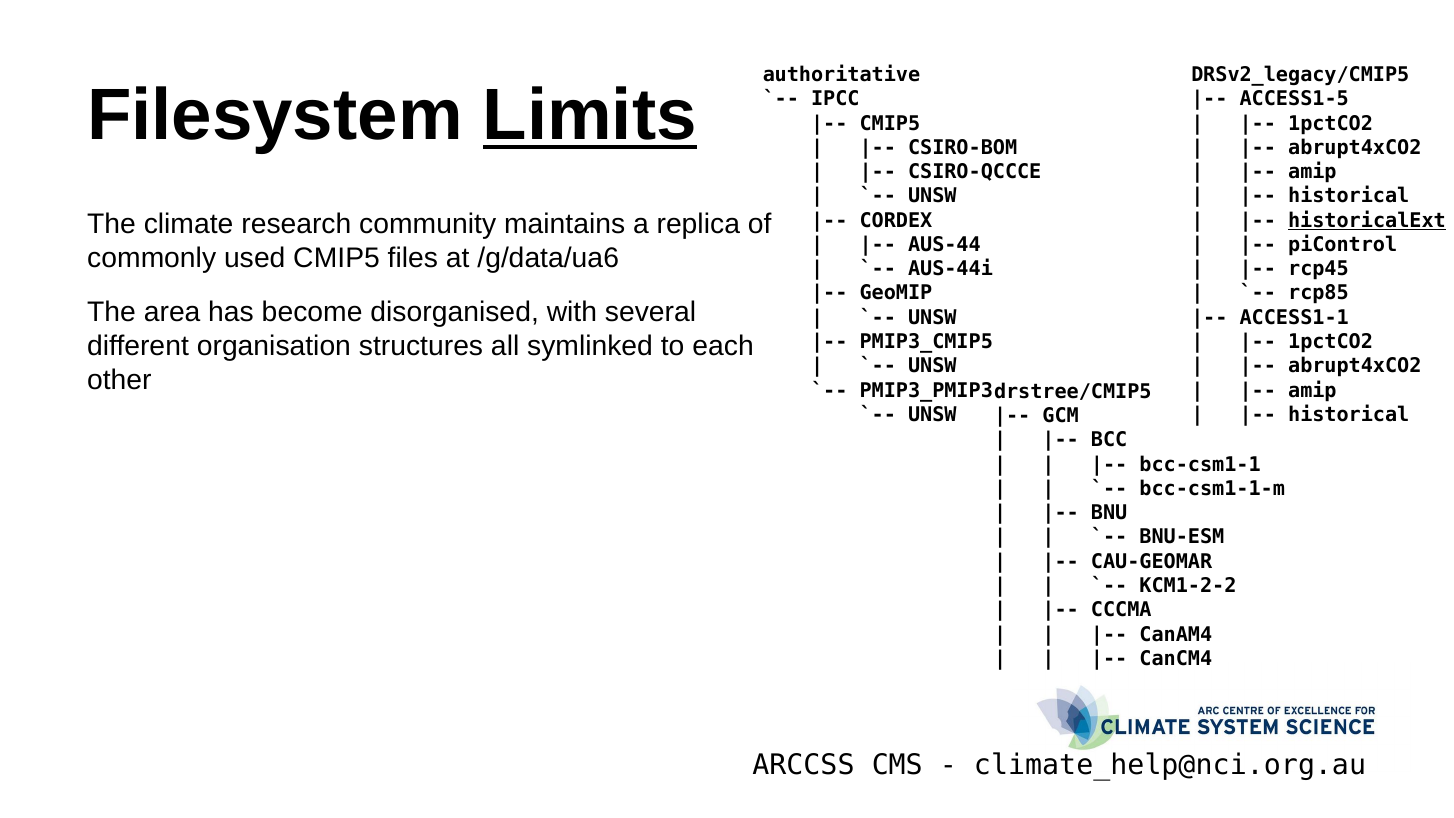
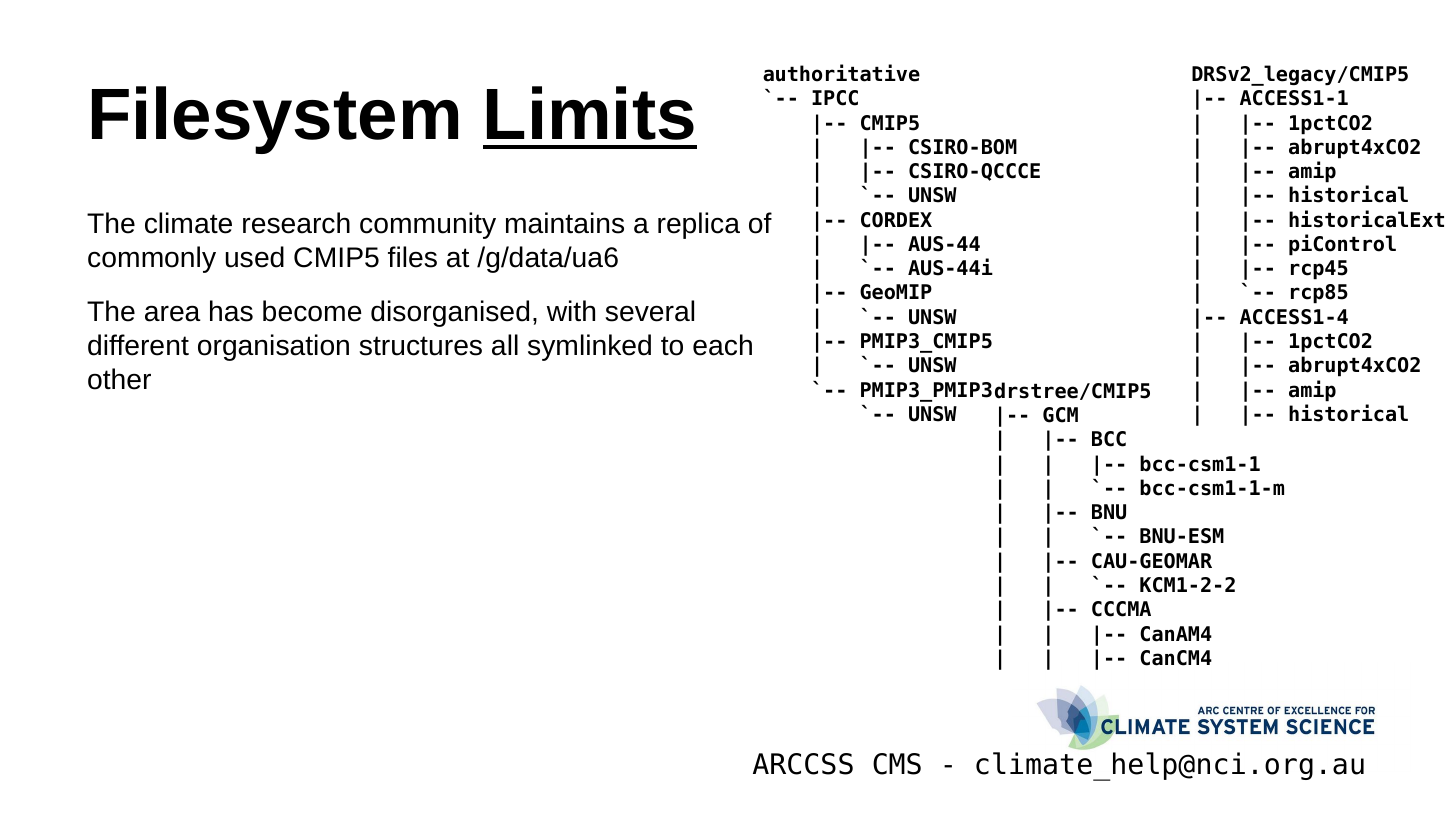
ACCESS1-5: ACCESS1-5 -> ACCESS1-1 (1294, 99)
historicalExt underline: present -> none (1367, 220)
ACCESS1-1: ACCESS1-1 -> ACCESS1-4 (1294, 318)
